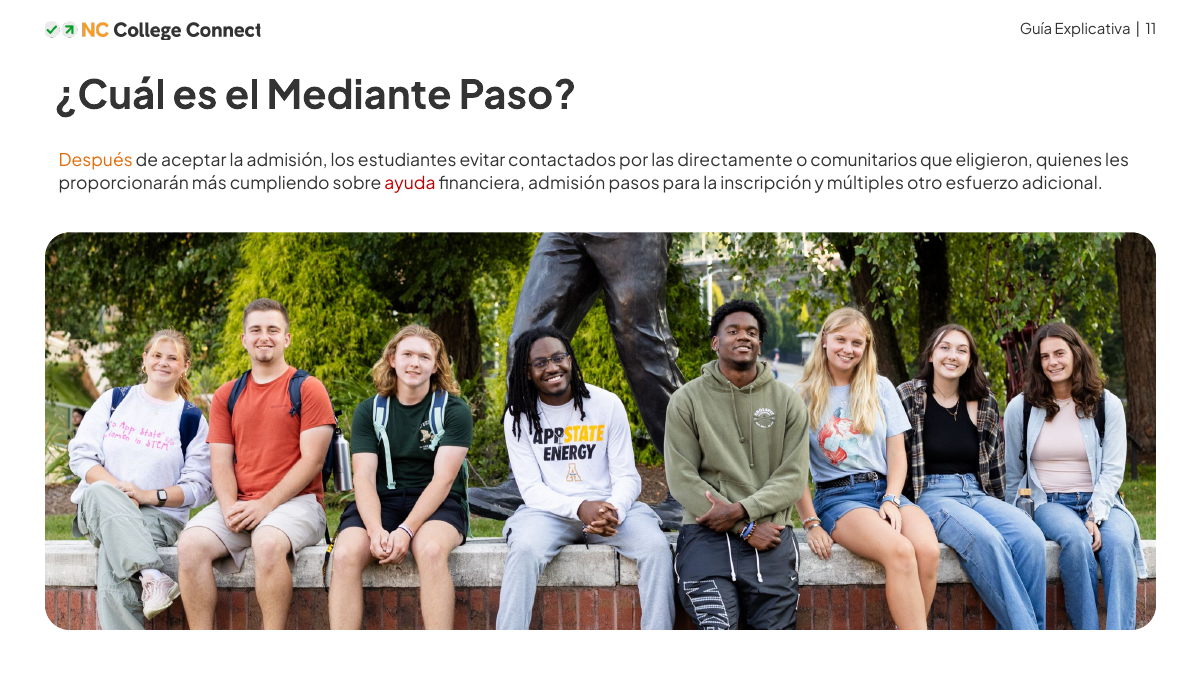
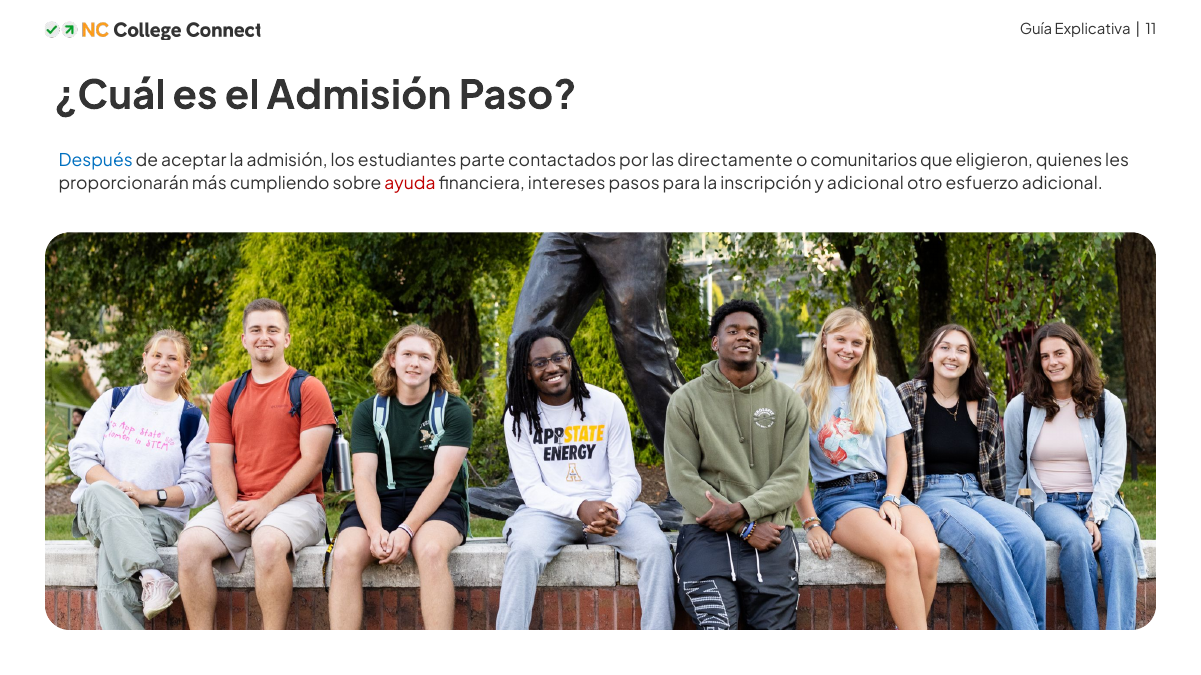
el Mediante: Mediante -> Admisión (359, 96)
Después colour: orange -> blue (96, 161)
evitar: evitar -> parte (482, 161)
financiera admisión: admisión -> intereses (567, 184)
y múltiples: múltiples -> adicional (865, 184)
